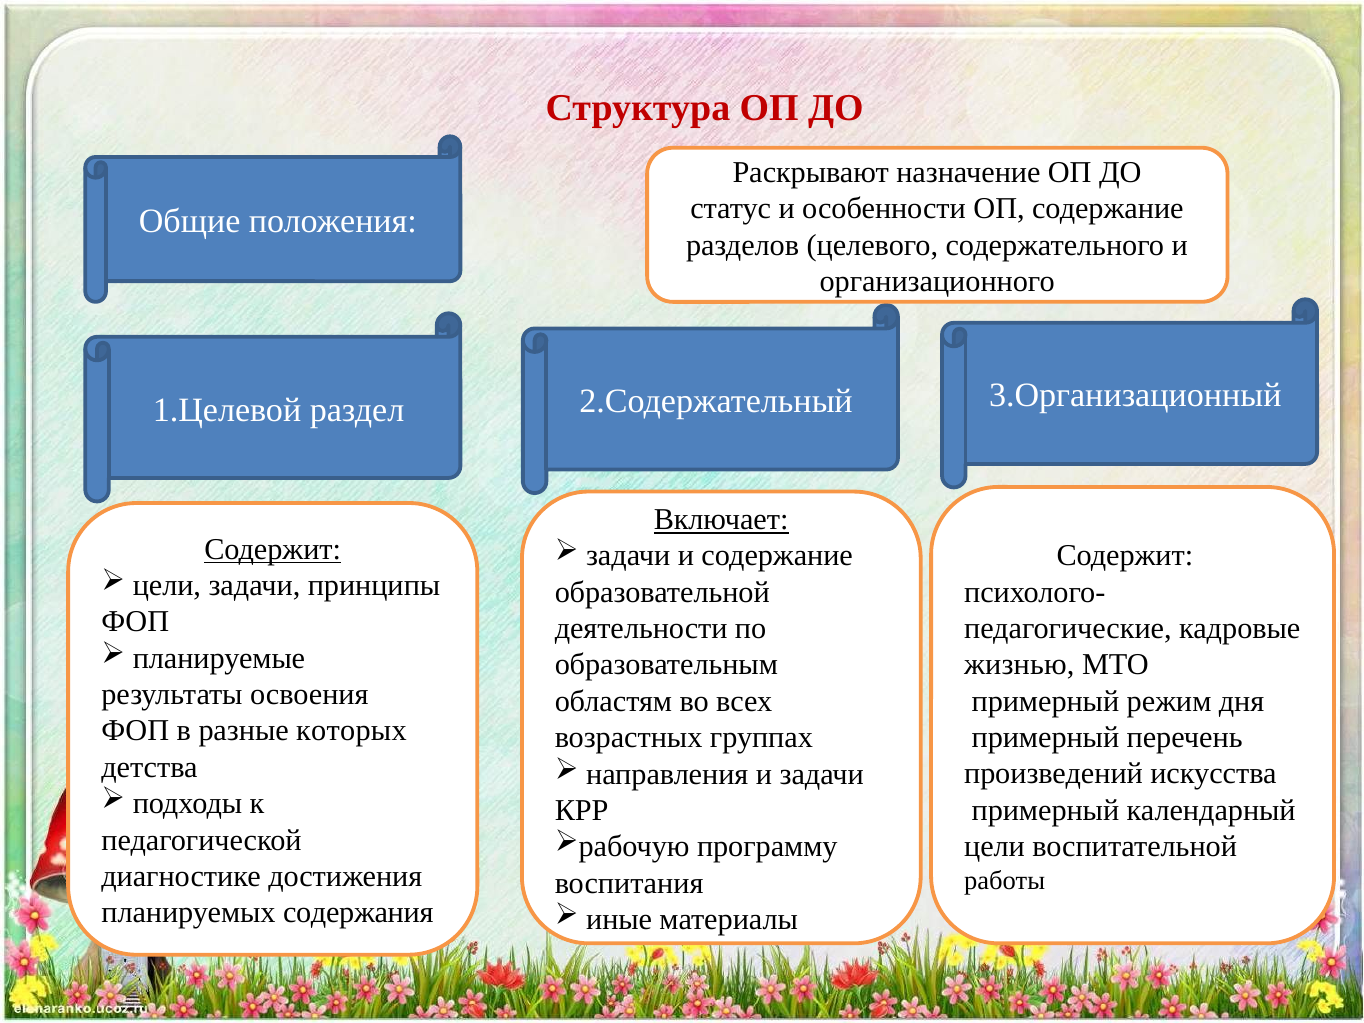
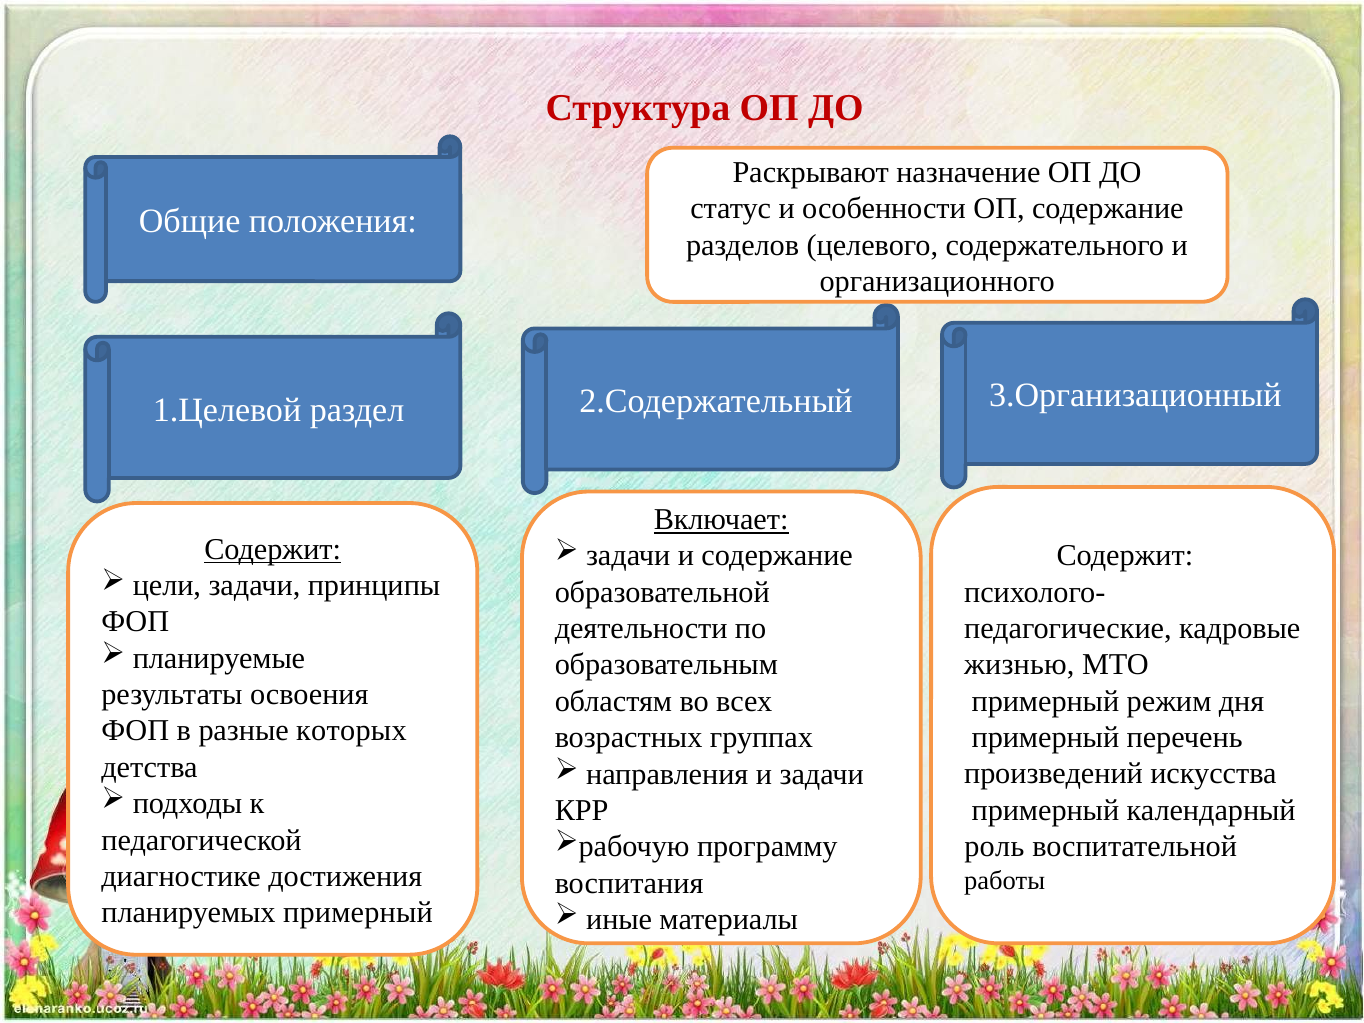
цели: цели -> роль (994, 847)
планируемых содержания: содержания -> примерный (358, 913)
